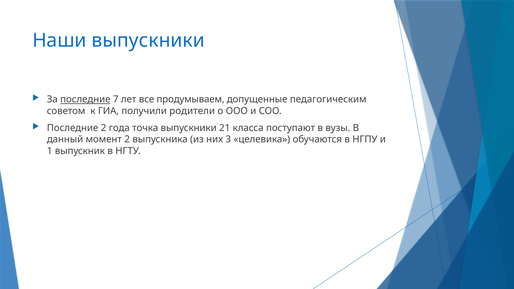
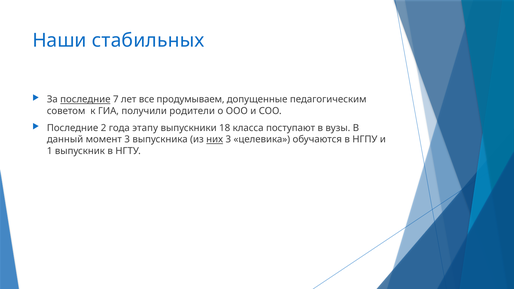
Наши выпускники: выпускники -> стабильных (148, 41)
точка: точка -> этапу (145, 128)
21: 21 -> 18 (225, 128)
момент 2: 2 -> 3 (127, 140)
них underline: none -> present (215, 140)
